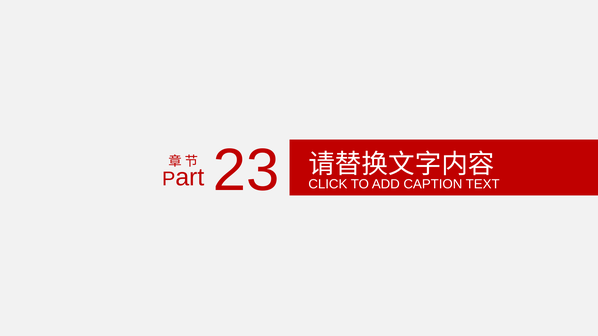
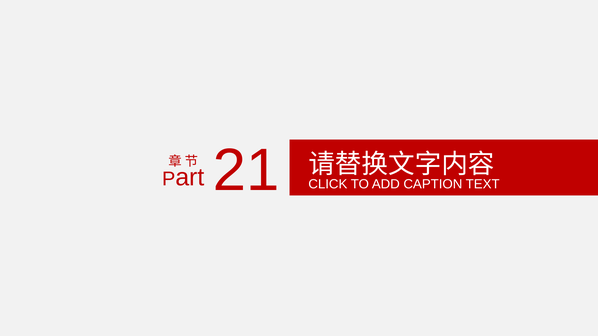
23: 23 -> 21 (246, 171)
